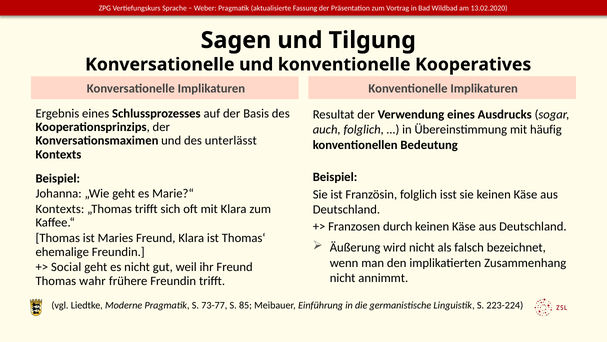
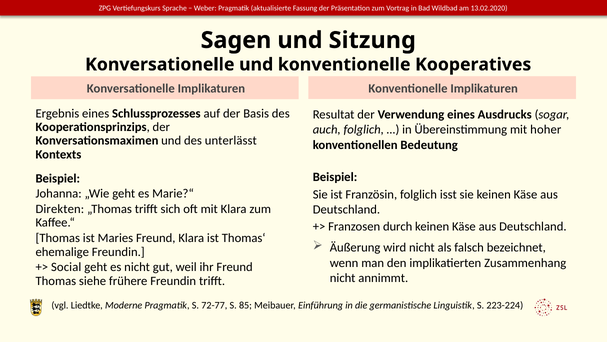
Tilgung: Tilgung -> Sitzung (372, 40)
häufig: häufig -> hoher (546, 130)
Kontexts: Kontexts -> Direkten (60, 209)
wahr: wahr -> siehe (93, 280)
73-77: 73-77 -> 72-77 (214, 305)
